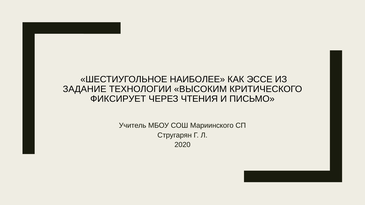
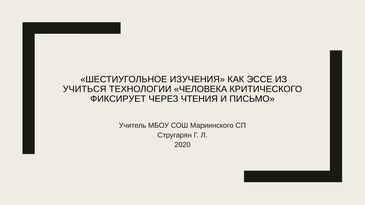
НАИБОЛЕЕ: НАИБОЛЕЕ -> ИЗУЧЕНИЯ (197, 80)
ЗАДАНИЕ: ЗАДАНИЕ -> УЧИТЬСЯ (85, 89)
ВЫСОКИМ: ВЫСОКИМ -> ЧЕЛОВЕКА (201, 89)
